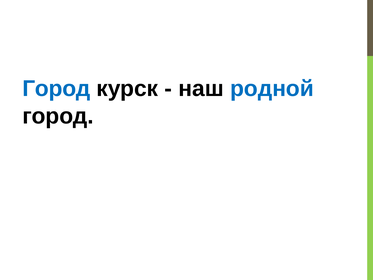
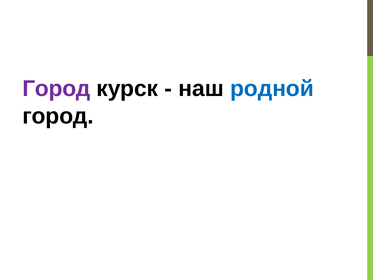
Город colour: blue -> purple (56, 89)
